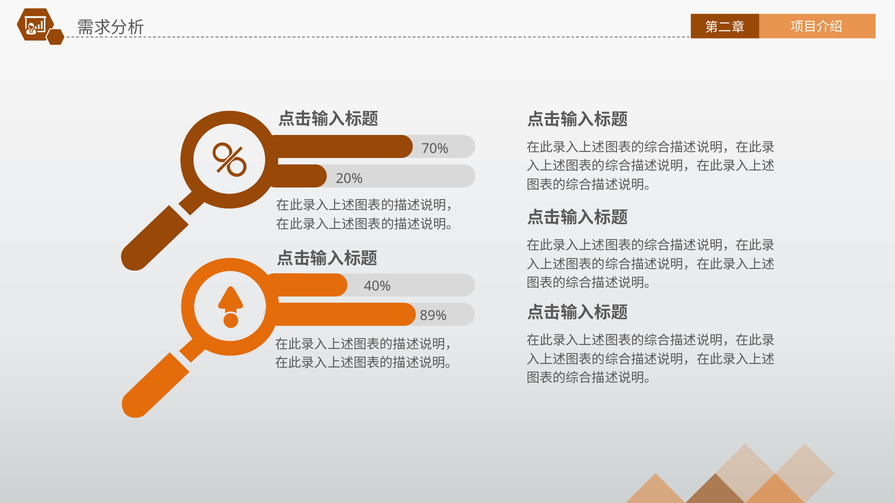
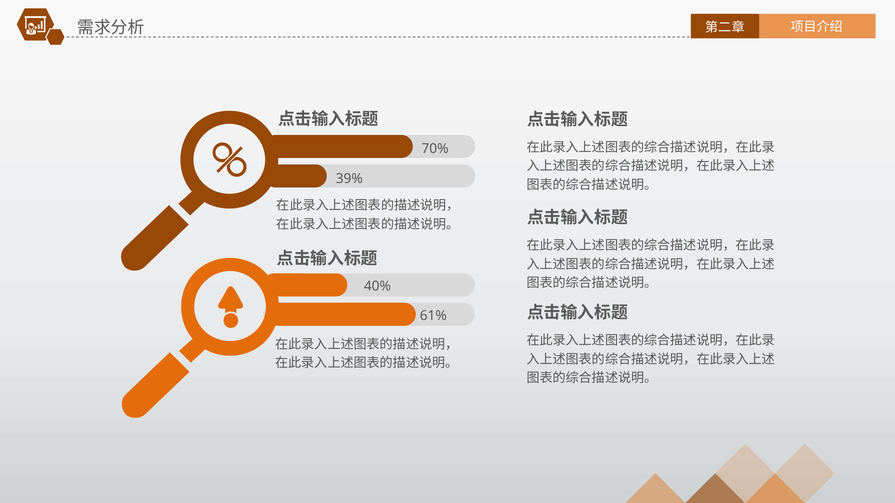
20%: 20% -> 39% (349, 179)
89%: 89% -> 61% (433, 316)
